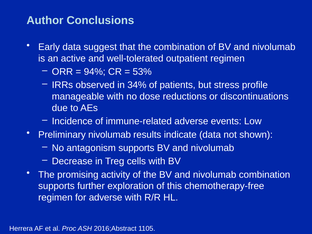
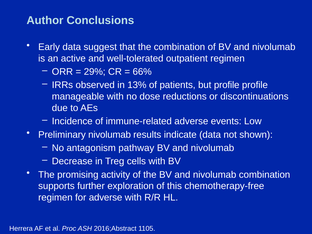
94%: 94% -> 29% (95, 72)
53%: 53% -> 66% (142, 72)
34%: 34% -> 13% (137, 85)
but stress: stress -> profile (227, 85)
antagonism supports: supports -> pathway (136, 148)
